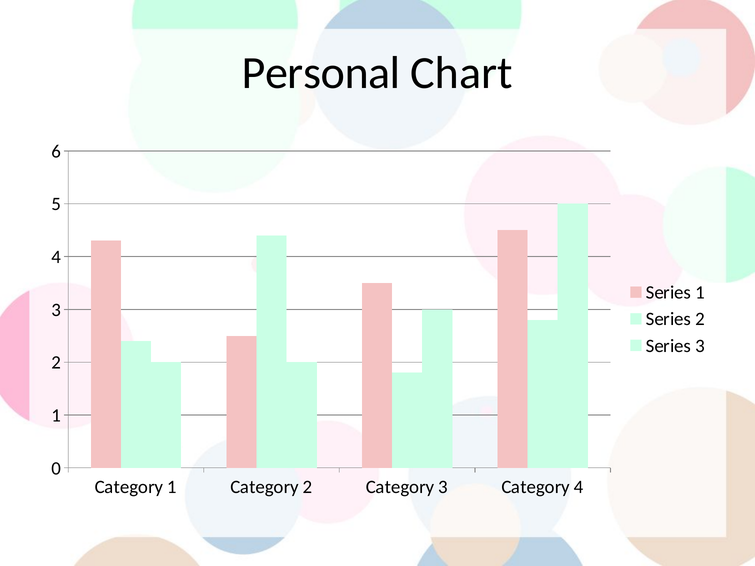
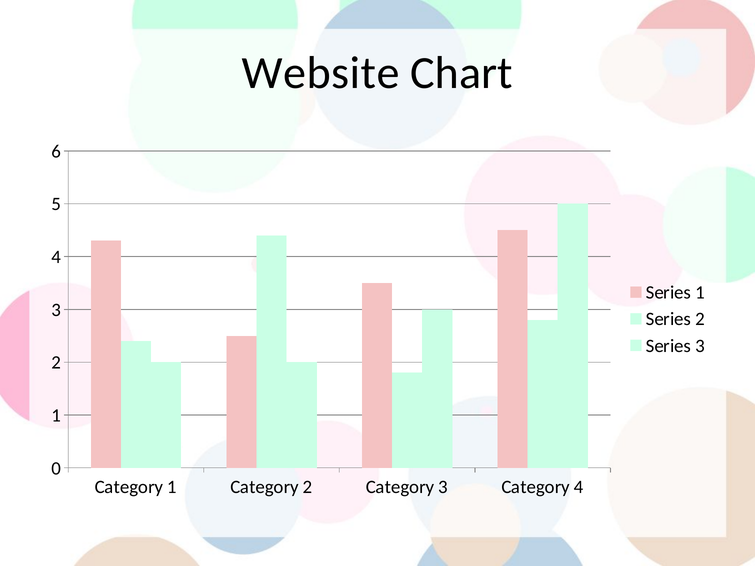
Personal: Personal -> Website (321, 73)
